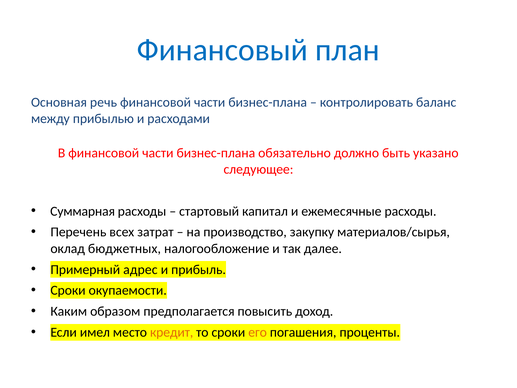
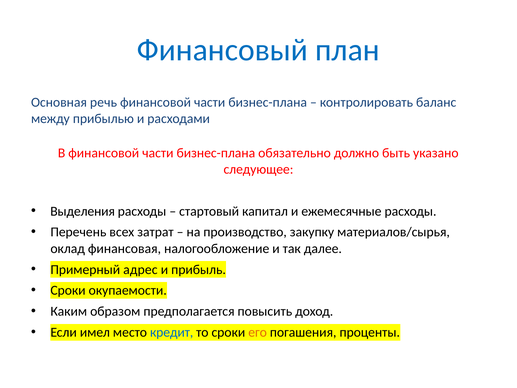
Суммарная: Суммарная -> Выделения (83, 211)
бюджетных: бюджетных -> финансовая (124, 248)
кредит colour: orange -> blue (172, 332)
